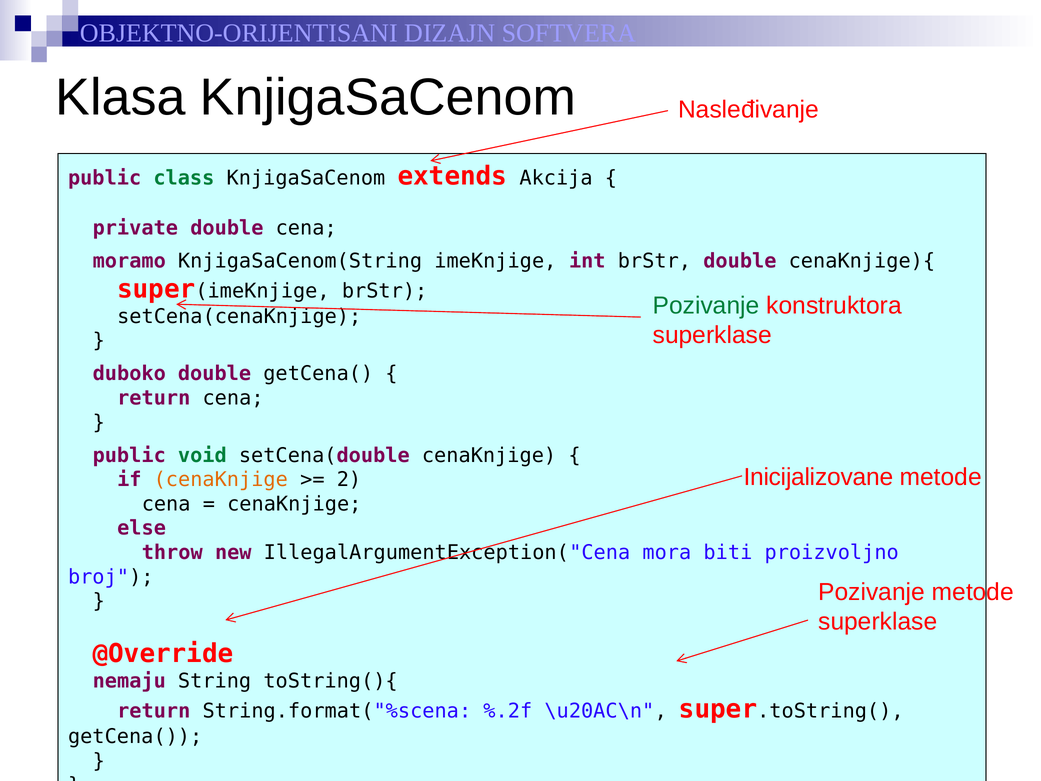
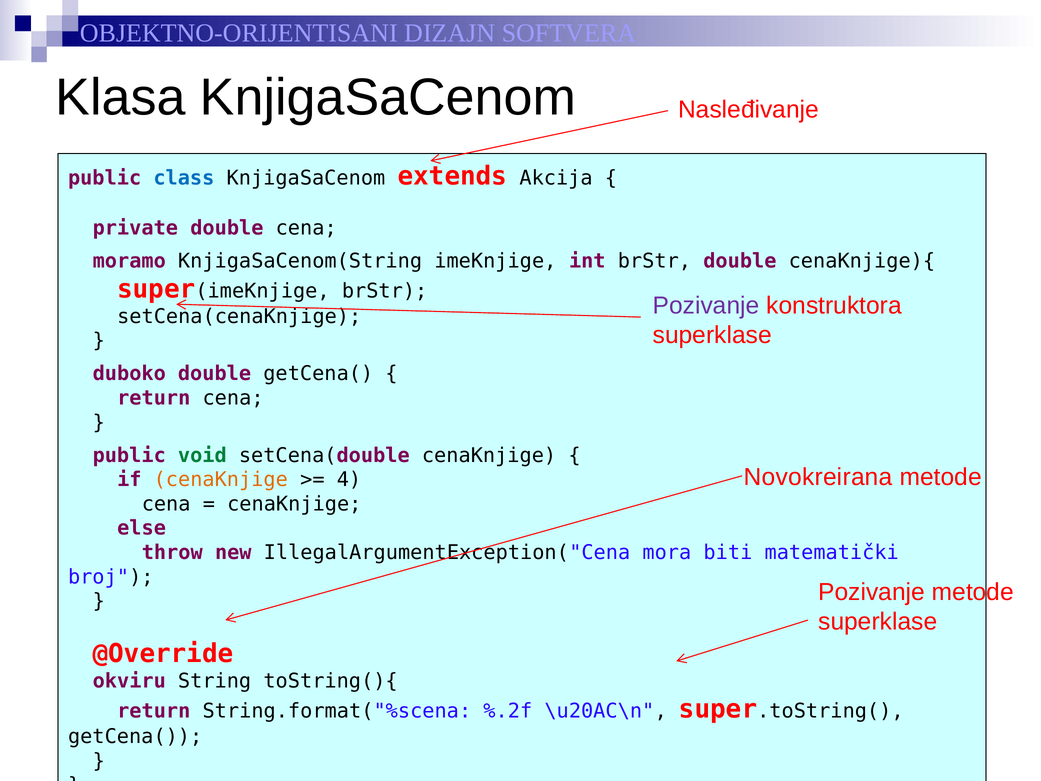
class colour: green -> blue (184, 178)
Pozivanje colour: green -> purple (706, 305)
Inicijalizovane: Inicijalizovane -> Novokreirana (818, 477)
2: 2 -> 4 (349, 480)
proizvoljno: proizvoljno -> matematički (832, 552)
nemaju: nemaju -> okviru (129, 681)
